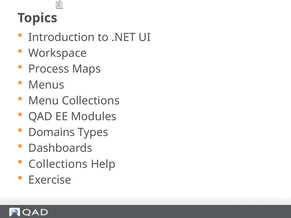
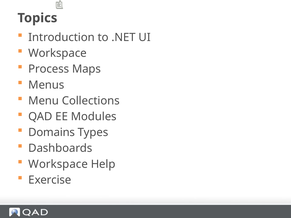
Collections: Collections -> Workspace (58, 164)
